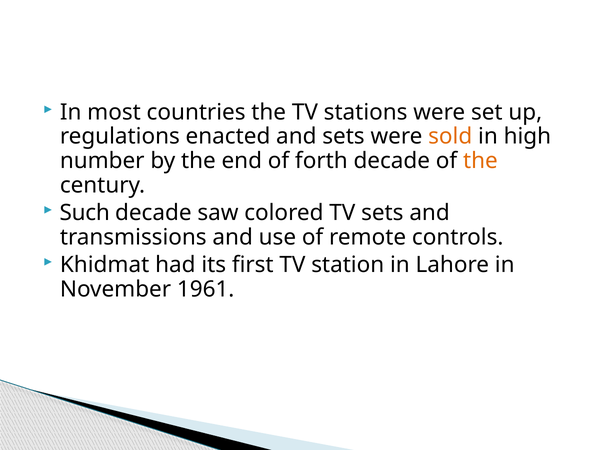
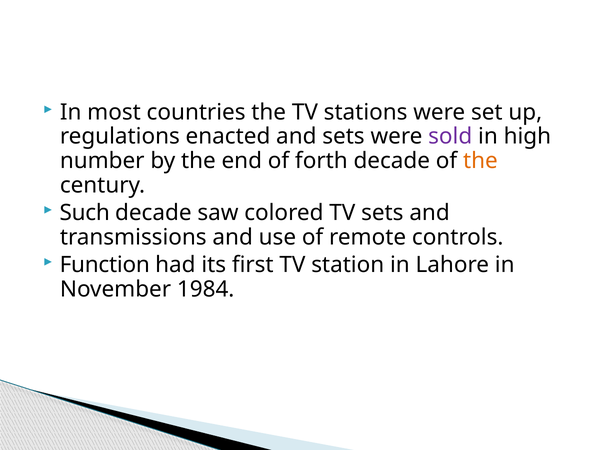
sold colour: orange -> purple (450, 137)
Khidmat: Khidmat -> Function (105, 265)
1961: 1961 -> 1984 (206, 289)
